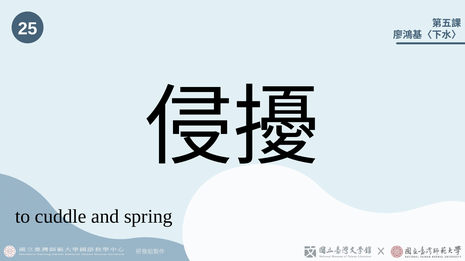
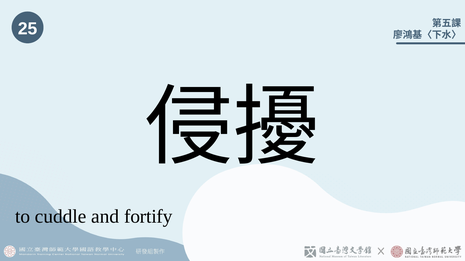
spring: spring -> fortify (148, 217)
